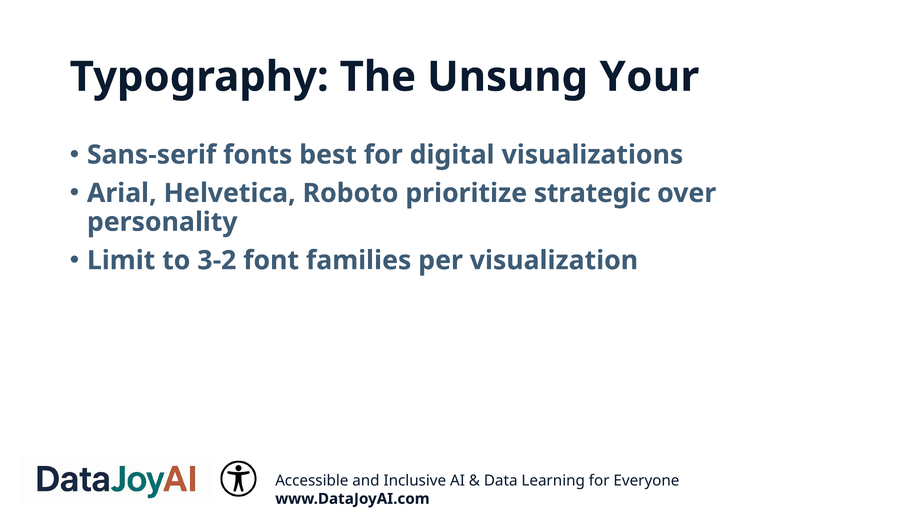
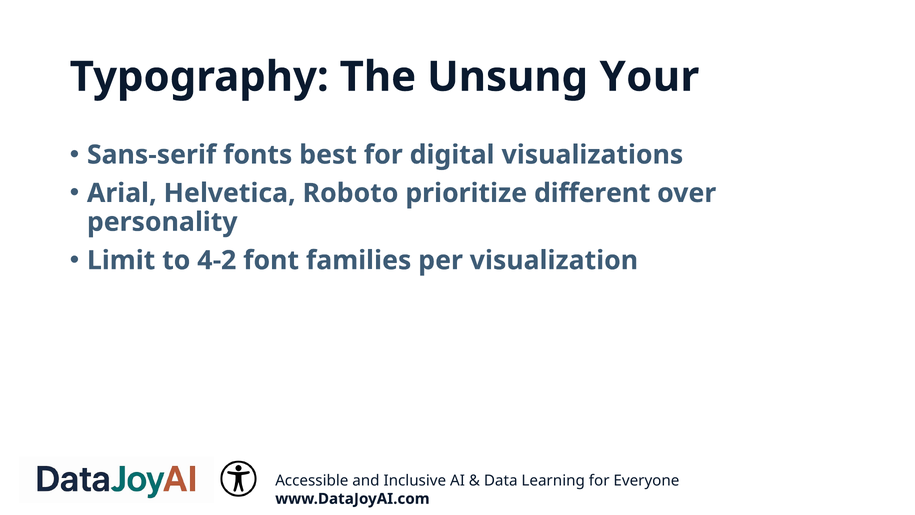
strategic: strategic -> different (592, 193)
3-2: 3-2 -> 4-2 (217, 260)
